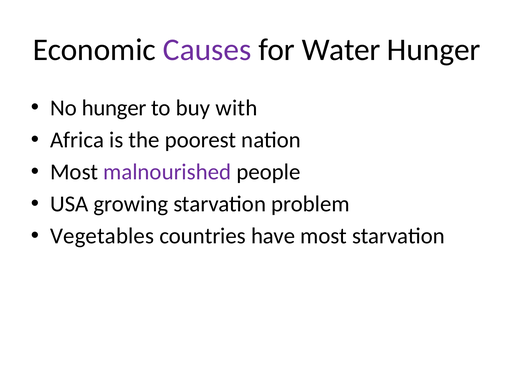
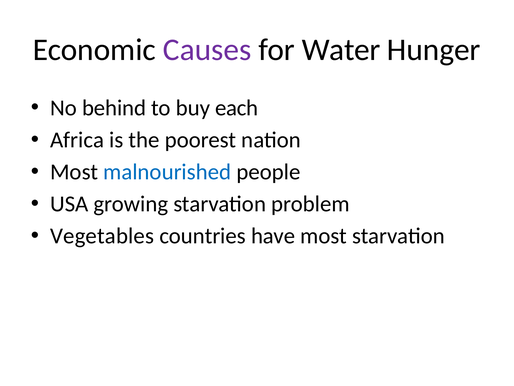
No hunger: hunger -> behind (114, 108)
with: with -> each (237, 108)
malnourished colour: purple -> blue (167, 172)
